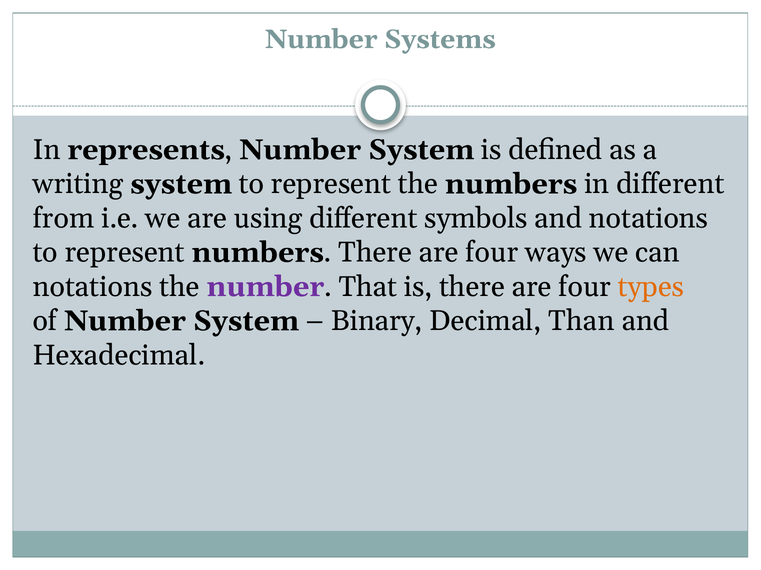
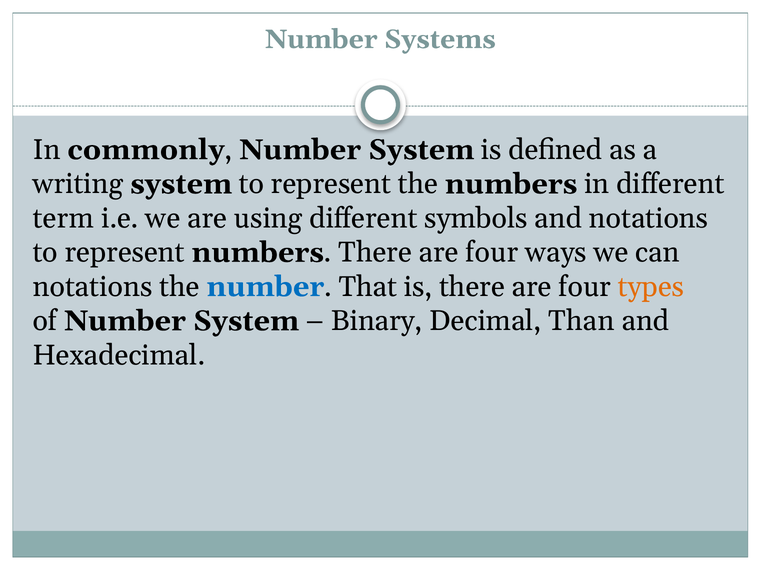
represents: represents -> commonly (146, 150)
from: from -> term (63, 219)
number colour: purple -> blue (265, 287)
